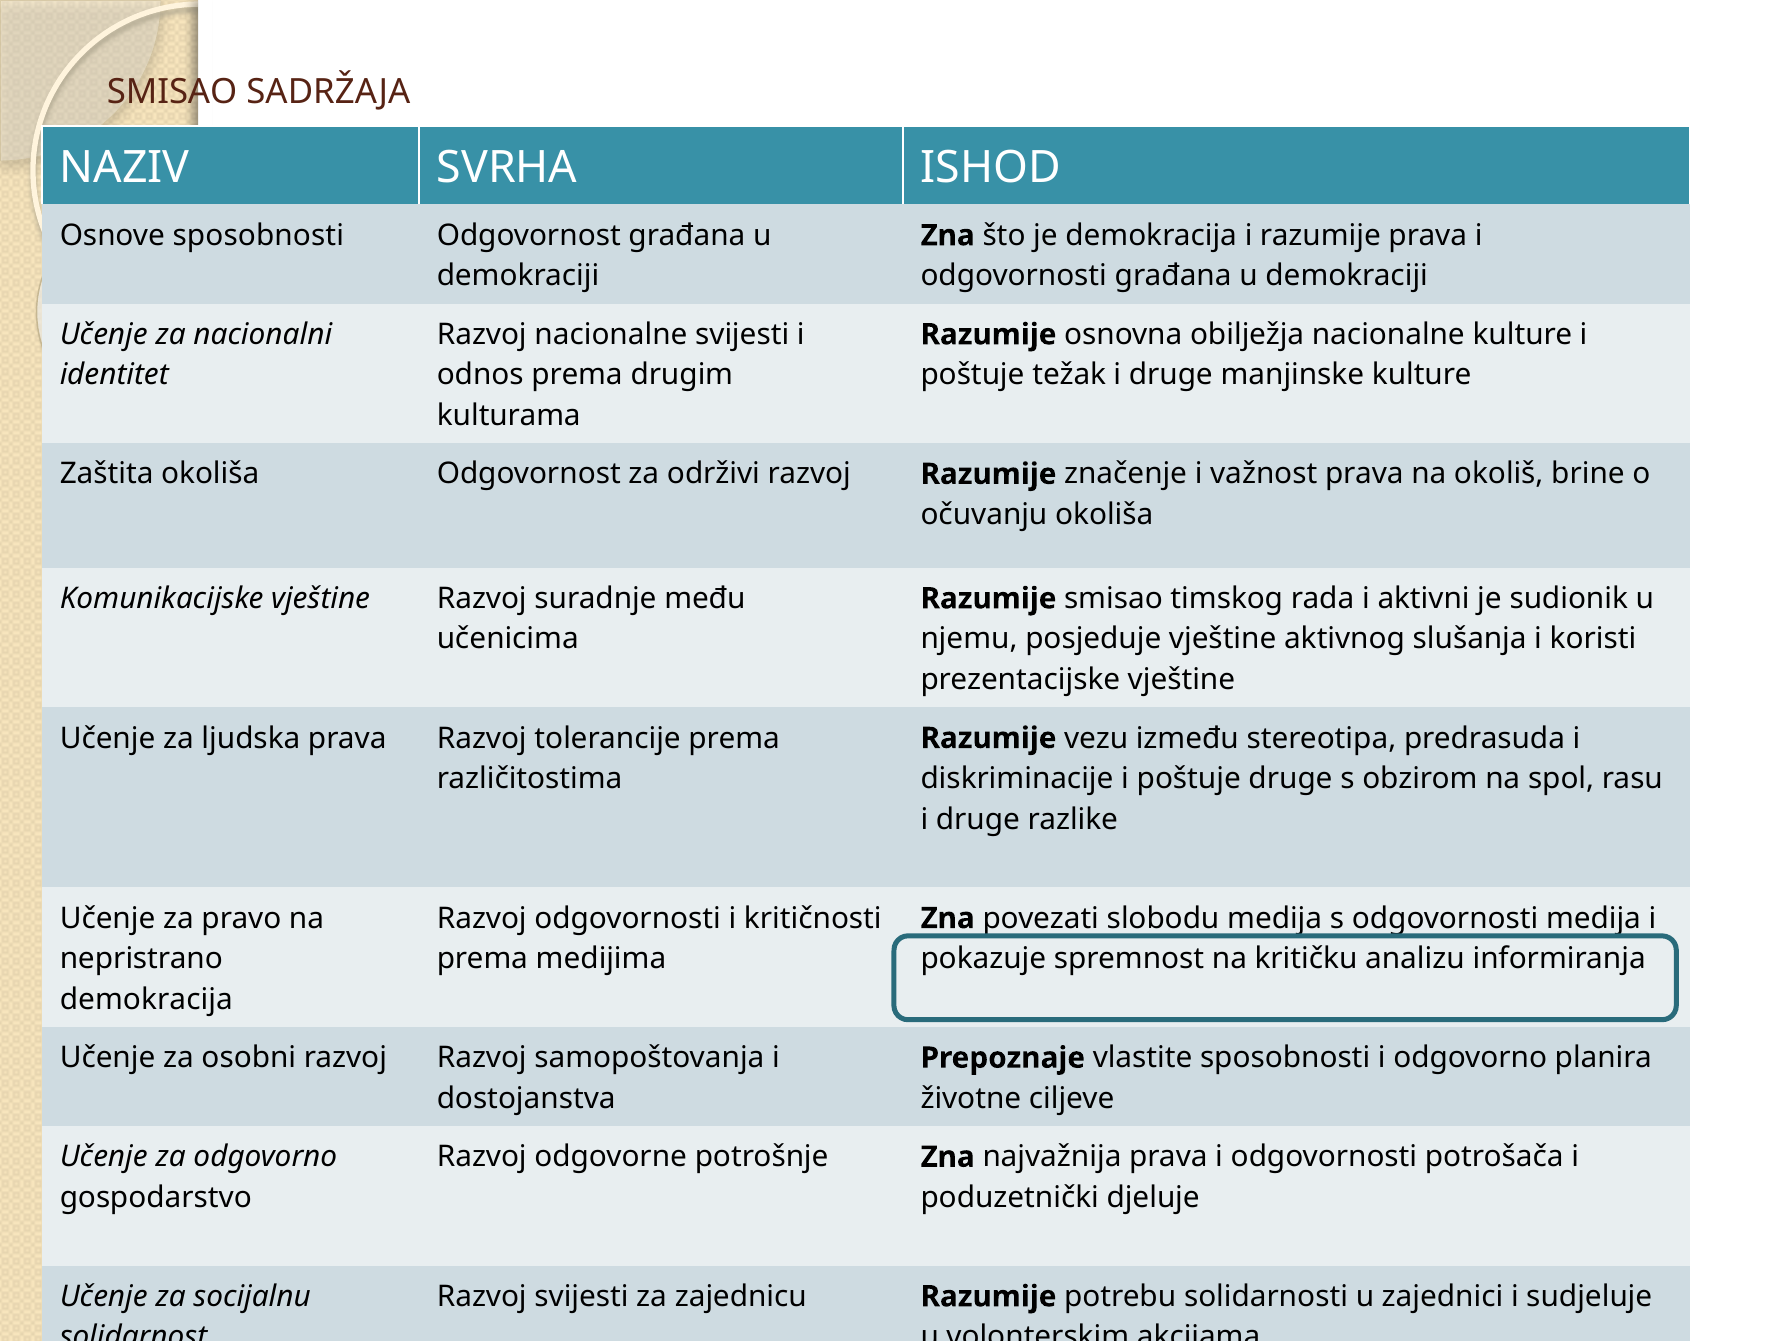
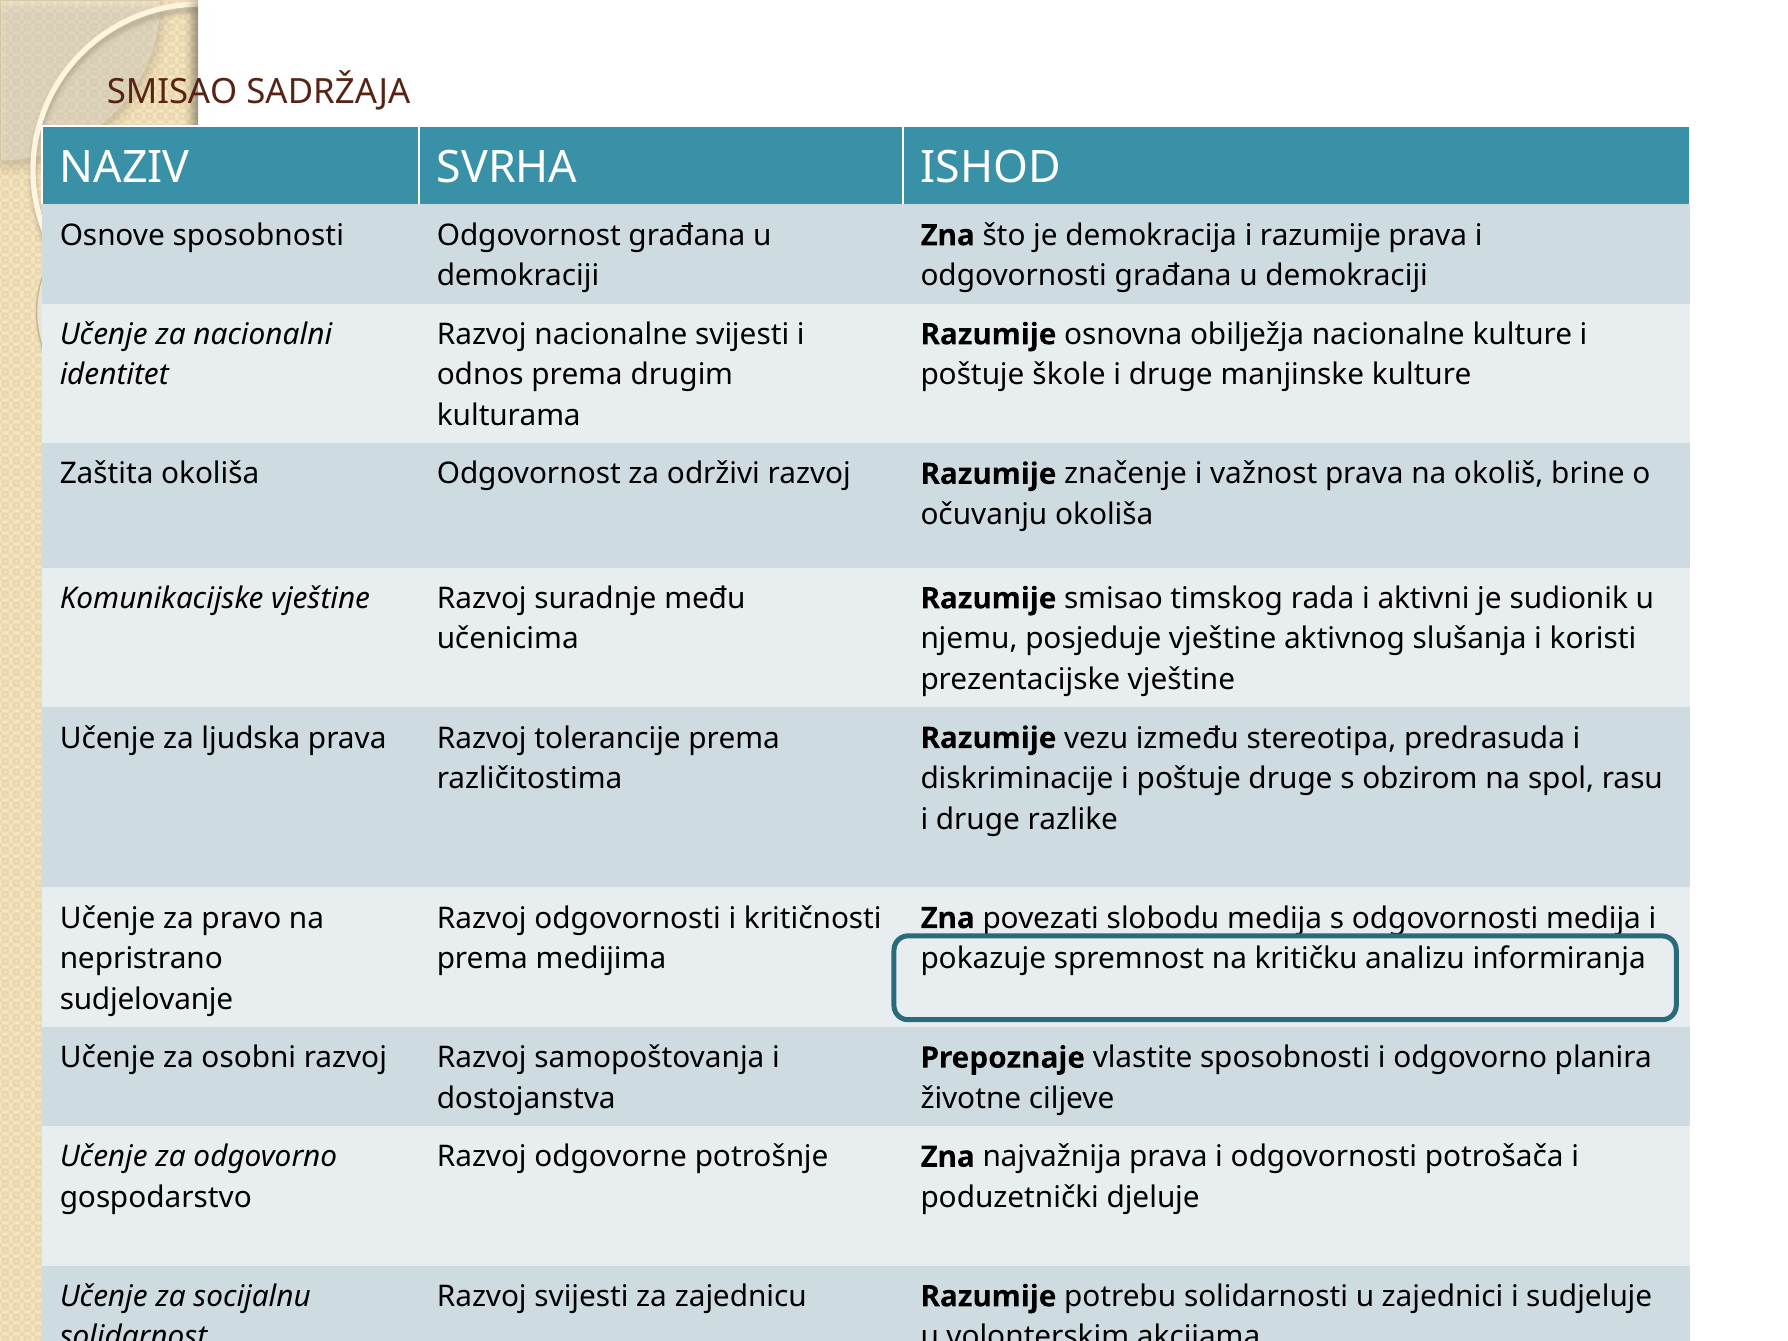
težak: težak -> škole (1069, 375)
demokracija: demokracija -> sudjelovanje (147, 999)
